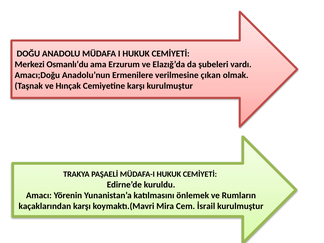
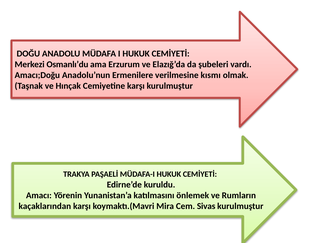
çıkan: çıkan -> kısmı (211, 75)
İsrail: İsrail -> Sivas (206, 206)
